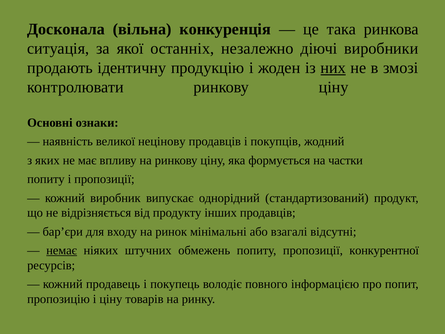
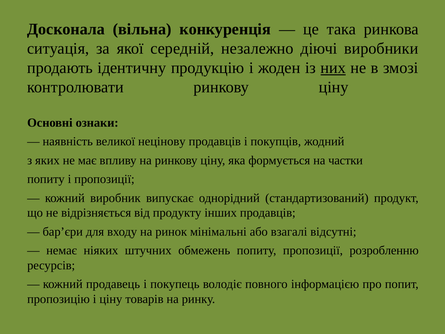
останніх: останніх -> середній (182, 48)
немає underline: present -> none (62, 250)
конкурентної: конкурентної -> розробленню (384, 250)
